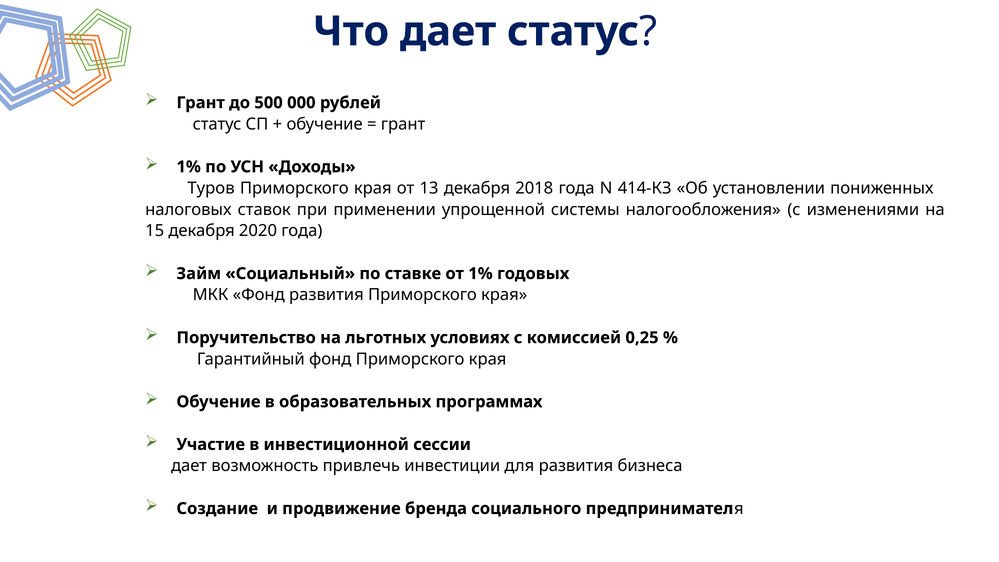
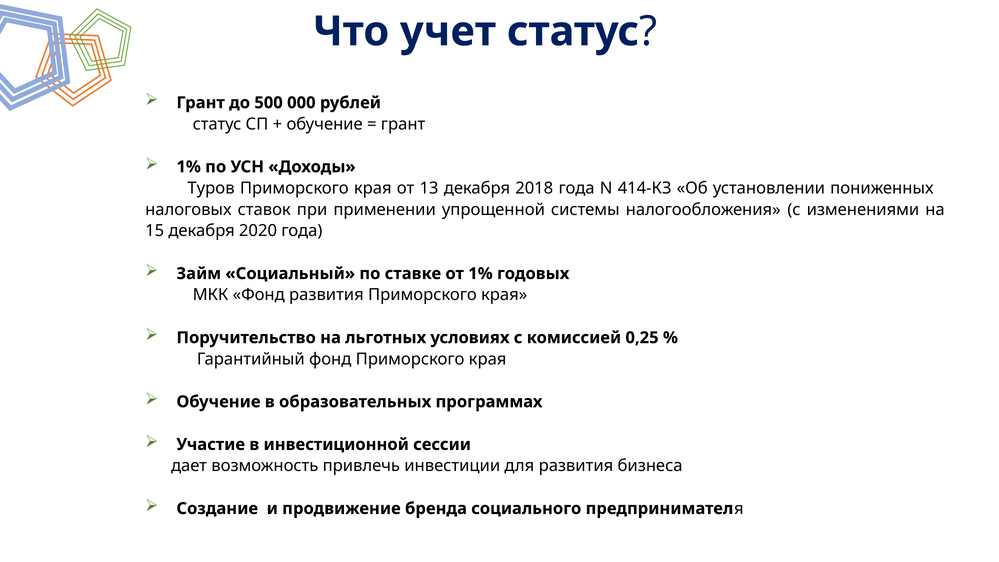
Что дает: дает -> учет (448, 32)
